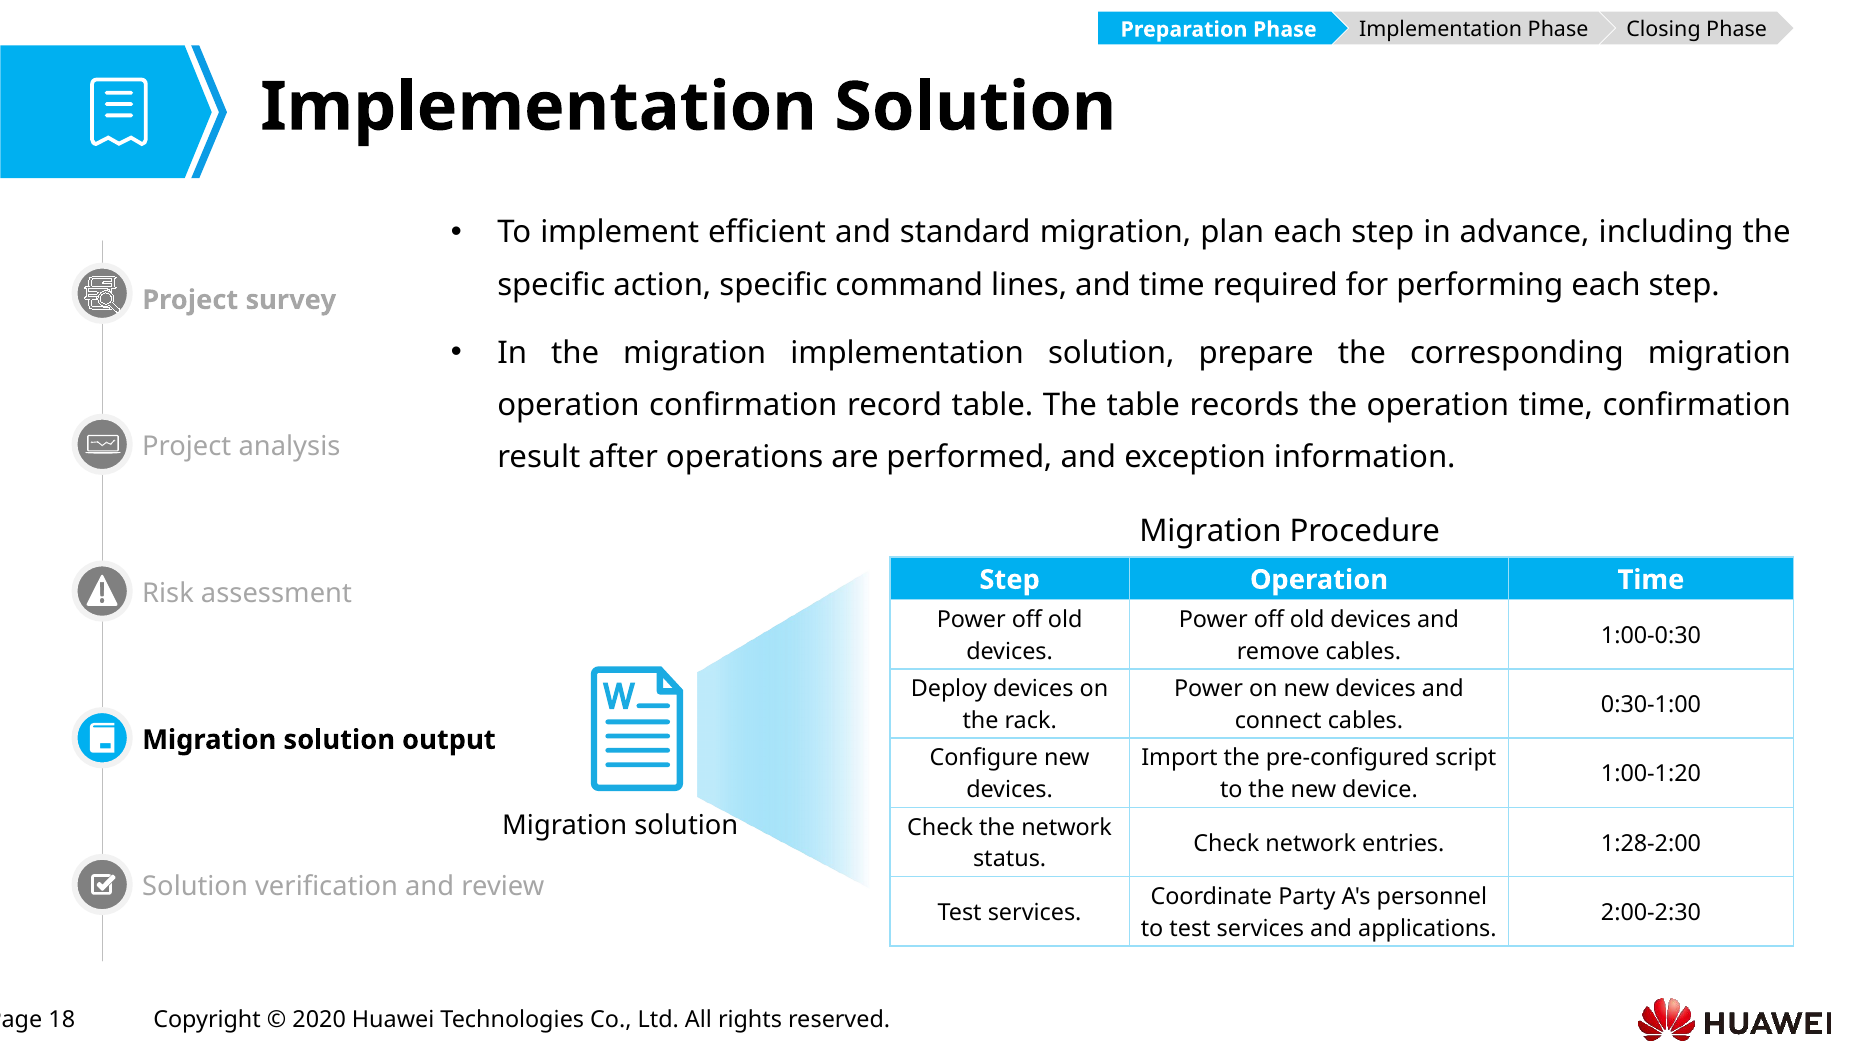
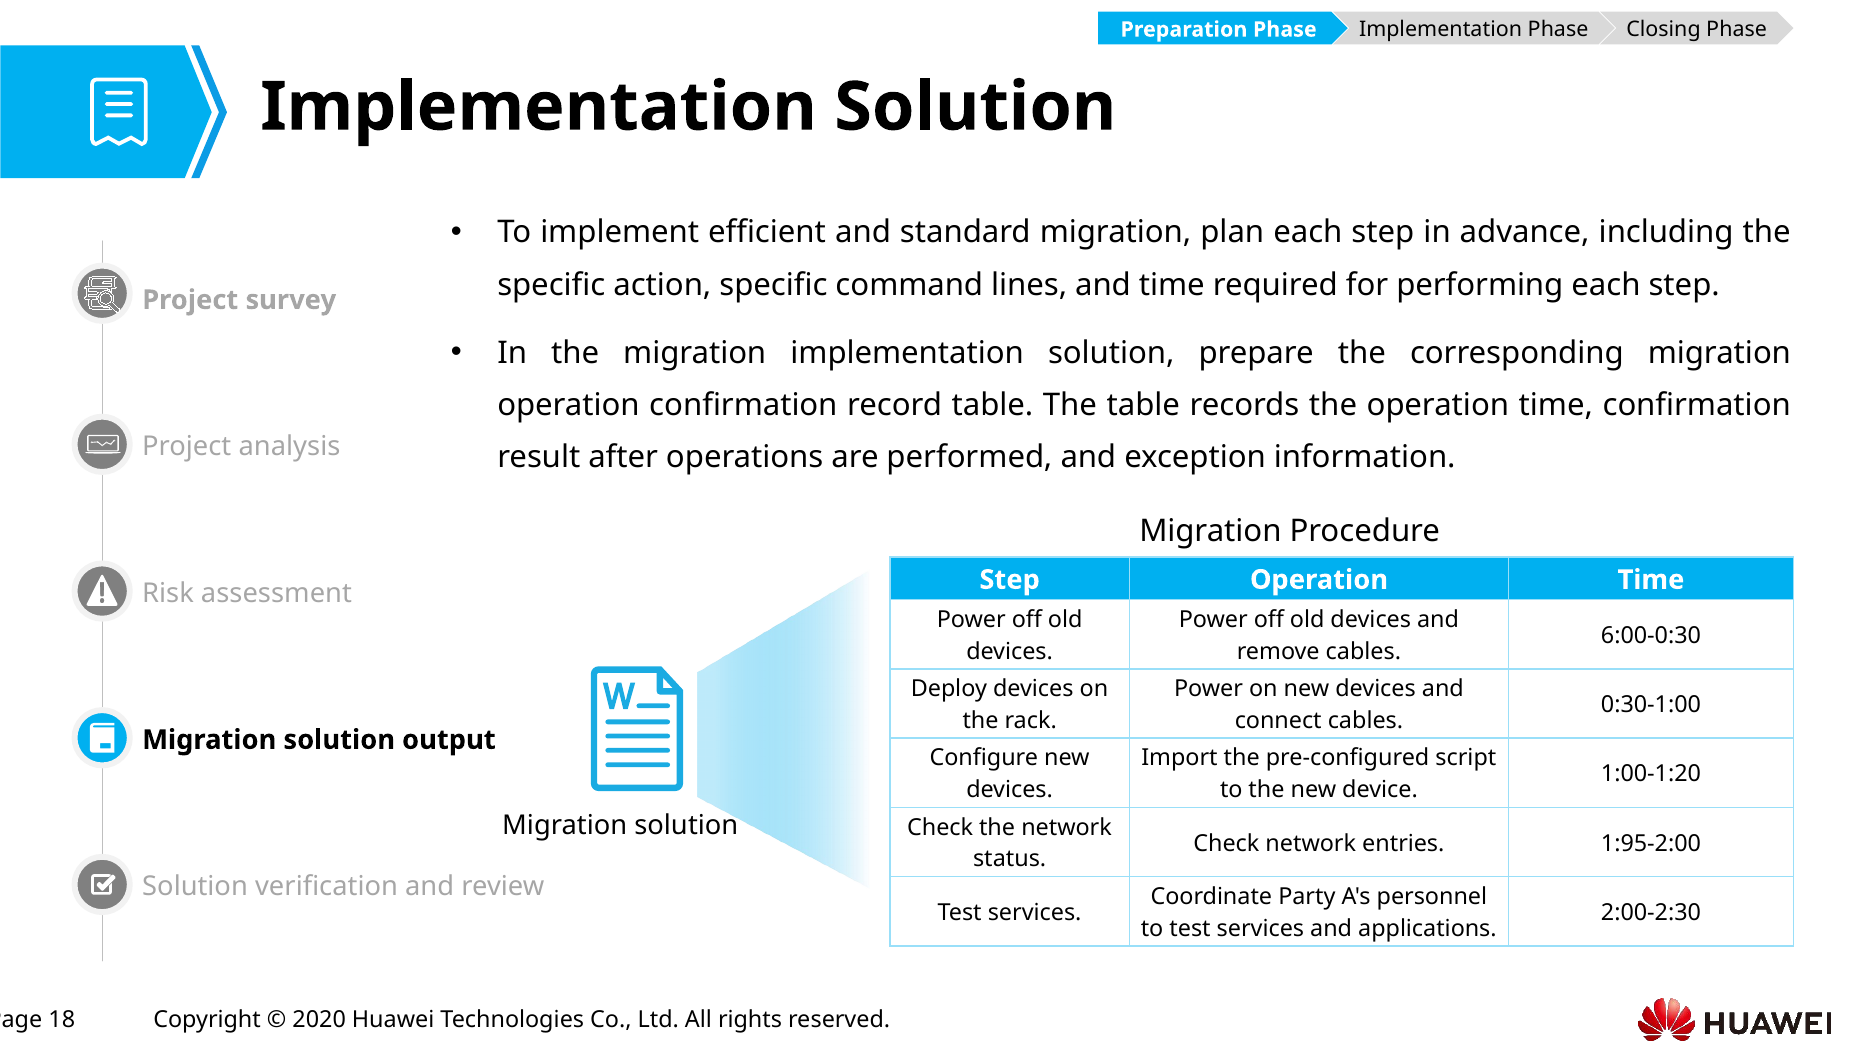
1:00-0:30: 1:00-0:30 -> 6:00-0:30 (1651, 635)
1:28-2:00: 1:28-2:00 -> 1:95-2:00 (1651, 843)
